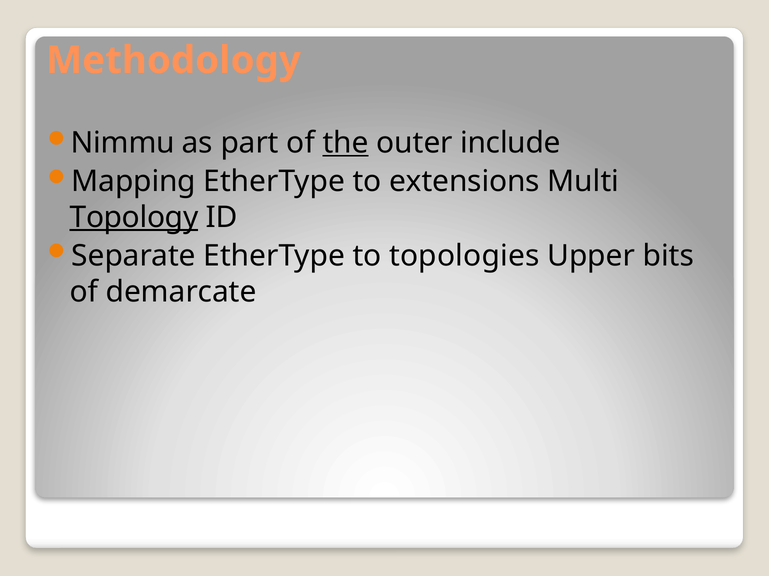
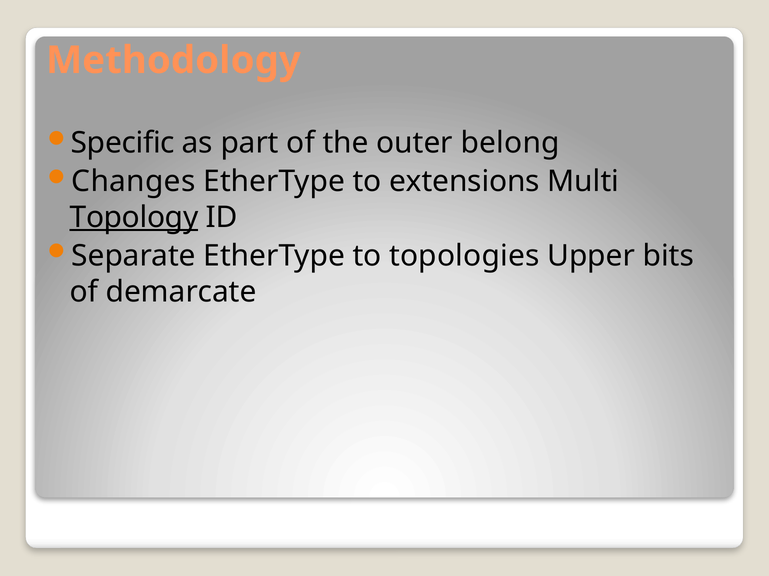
Nimmu: Nimmu -> Specific (123, 143)
the underline: present -> none (346, 143)
include: include -> belong (510, 143)
Mapping: Mapping -> Changes (133, 182)
